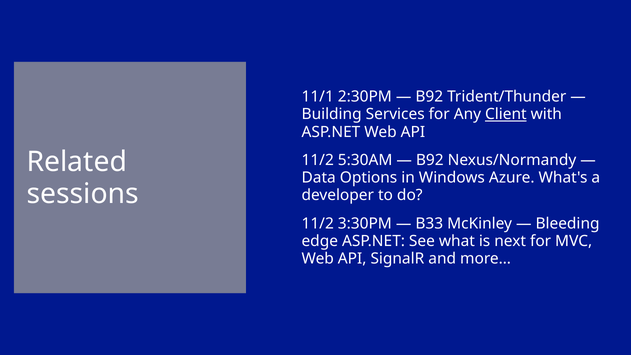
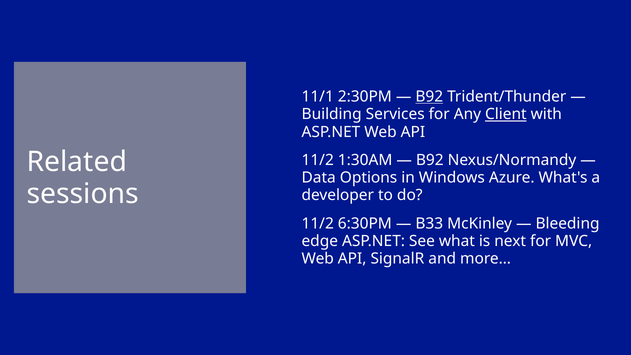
B92 underline: none -> present (429, 97)
5:30AM: 5:30AM -> 1:30AM (365, 160)
3:30PM: 3:30PM -> 6:30PM (365, 223)
